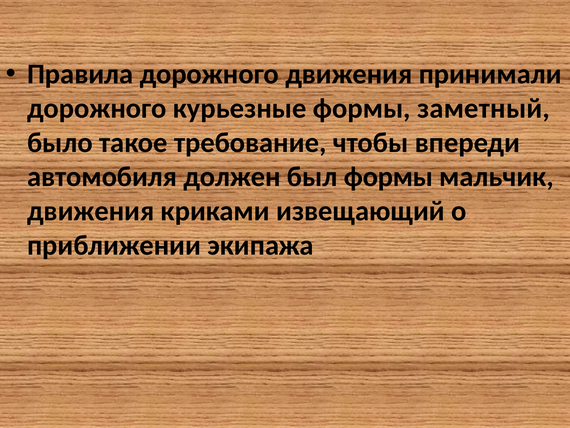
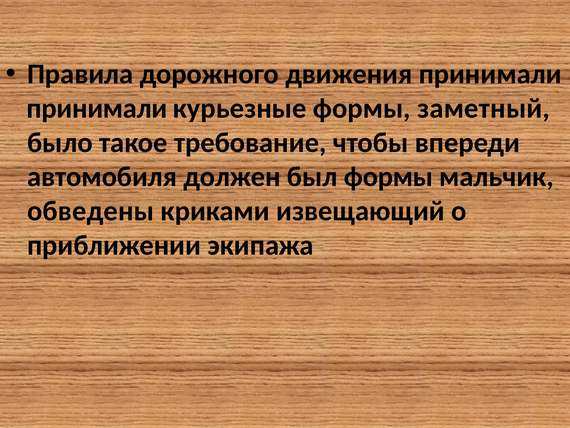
дорожного: дорожного -> принимали (97, 108)
движения: движения -> обведены (91, 211)
